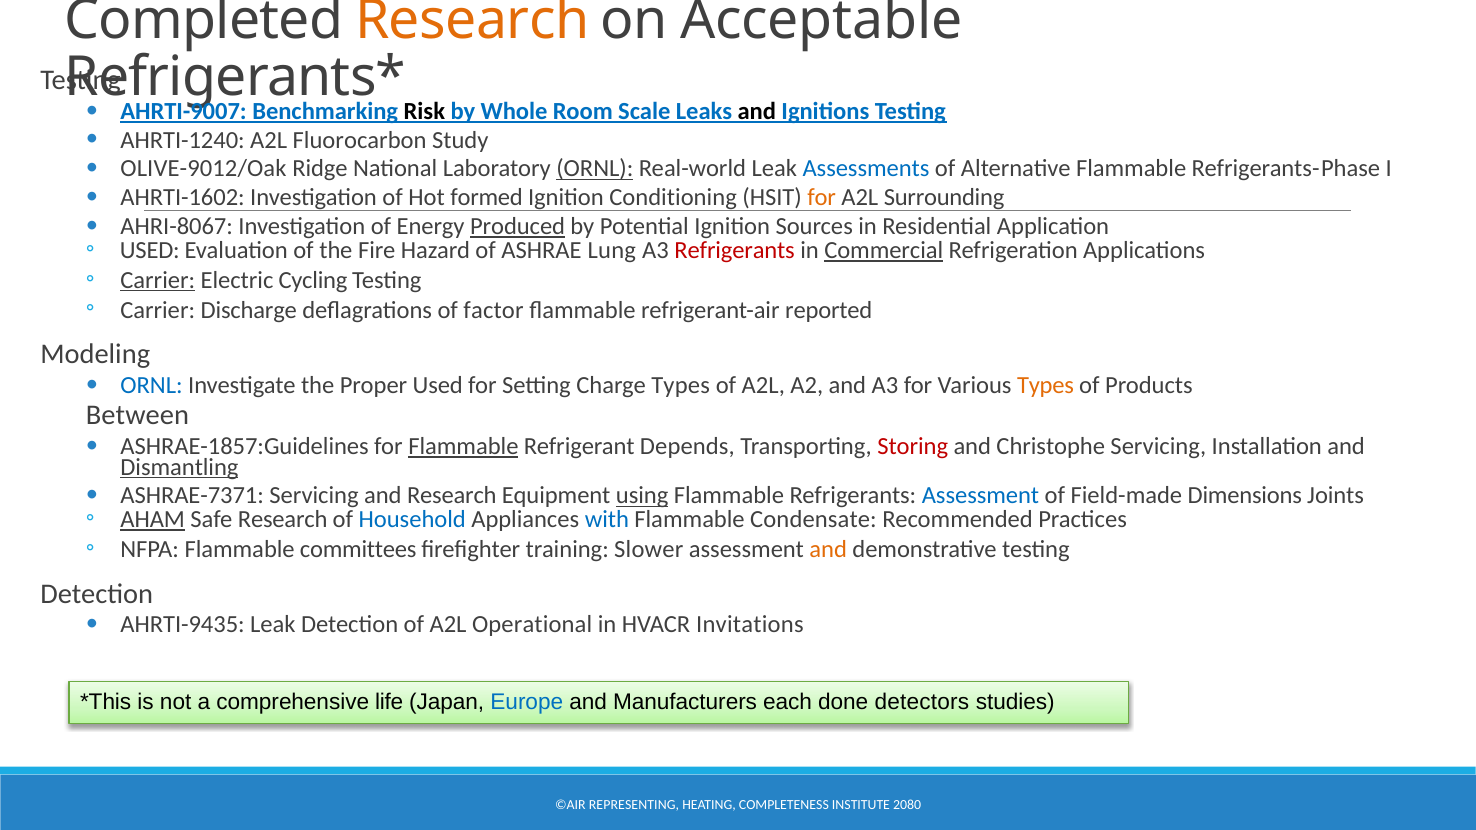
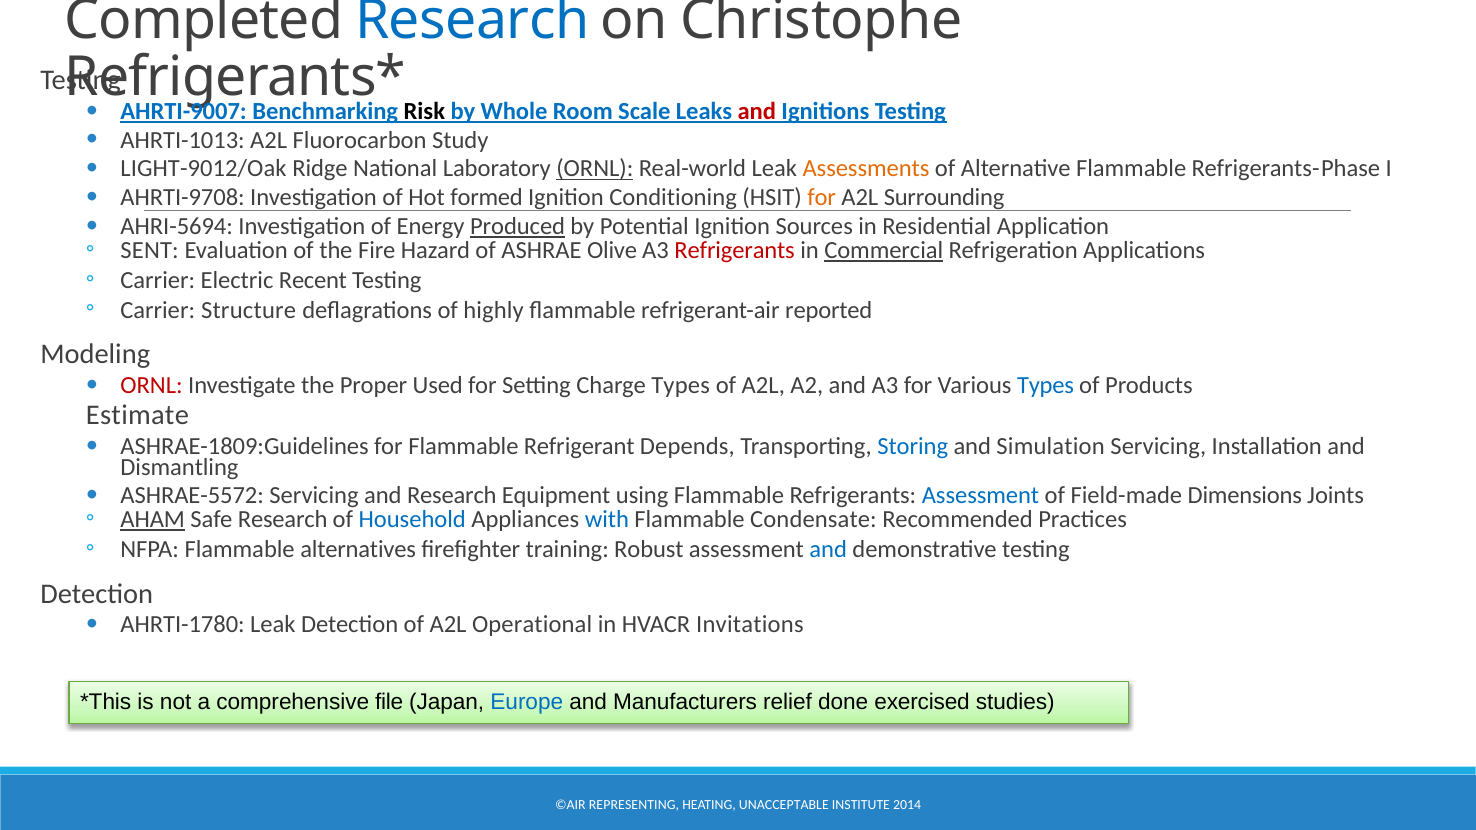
Research colour: orange -> blue (472, 20)
Acceptable: Acceptable -> Christophe (821, 20)
and colour: black -> red (757, 111)
AHRTI-1240: AHRTI-1240 -> AHRTI-1013 (183, 140)
OLIVE-9012/Oak: OLIVE-9012/Oak -> LIGHT-9012/Oak (203, 169)
Assessments colour: blue -> orange (866, 169)
AHRTI-1602: AHRTI-1602 -> AHRTI-9708 (183, 198)
AHRI-8067: AHRI-8067 -> AHRI-5694 (177, 227)
USED: USED -> SENT (150, 250)
Lung: Lung -> Olive (612, 250)
Carrier underline: present -> none (158, 280)
Cycling: Cycling -> Recent (313, 280)
Discharge: Discharge -> Structure (249, 310)
factor: factor -> highly (494, 310)
ORNL colour: blue -> red (152, 385)
Types colour: orange -> blue (1046, 385)
Between: Between -> Estimate (137, 416)
ASHRAE-1857:Guidelines: ASHRAE-1857:Guidelines -> ASHRAE-1809:Guidelines (245, 446)
Flammable underline: present -> none (463, 446)
Storing colour: red -> blue (913, 446)
Christophe: Christophe -> Simulation (1051, 446)
Dismantling underline: present -> none (179, 467)
ASHRAE-7371: ASHRAE-7371 -> ASHRAE-5572 (192, 496)
using underline: present -> none (642, 496)
committees: committees -> alternatives (358, 550)
Slower: Slower -> Robust (649, 550)
and colour: orange -> blue (828, 550)
AHRTI-9435: AHRTI-9435 -> AHRTI-1780 (183, 625)
life: life -> file (389, 702)
each: each -> relief (787, 702)
detectors: detectors -> exercised (922, 702)
COMPLETENESS: COMPLETENESS -> UNACCEPTABLE (784, 805)
2080: 2080 -> 2014 (907, 805)
